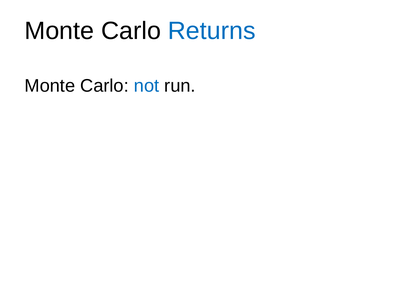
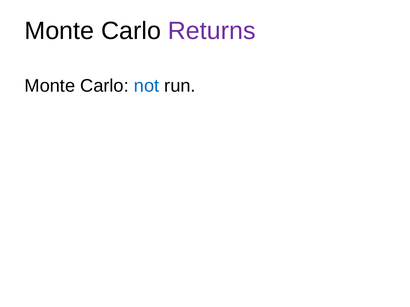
Returns colour: blue -> purple (212, 31)
